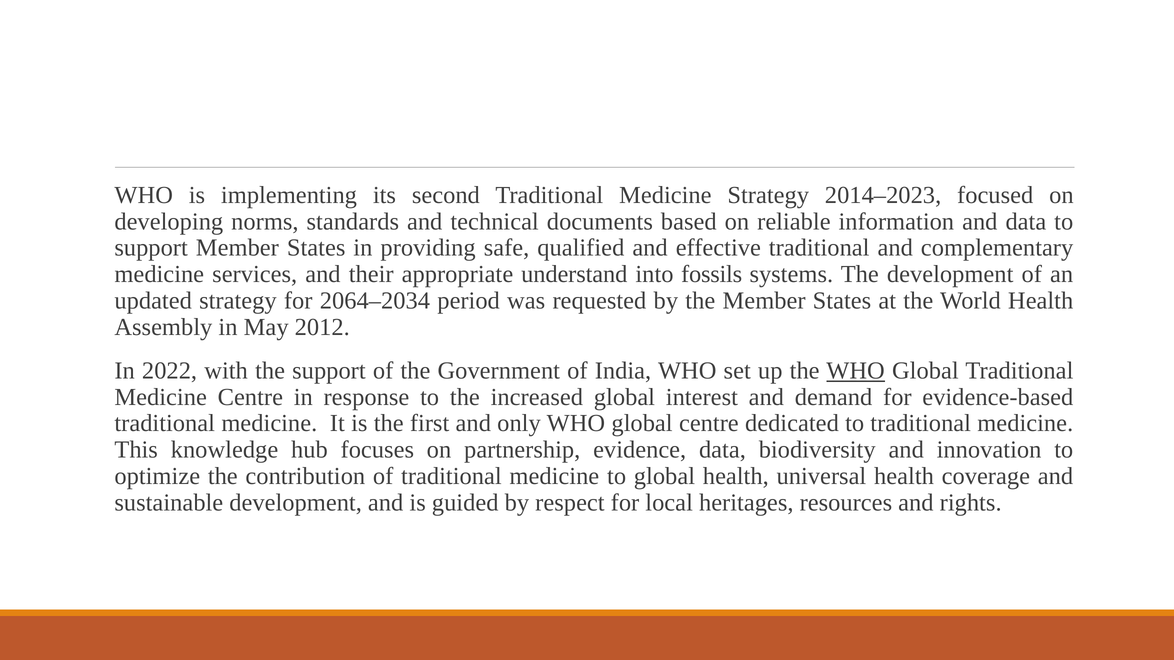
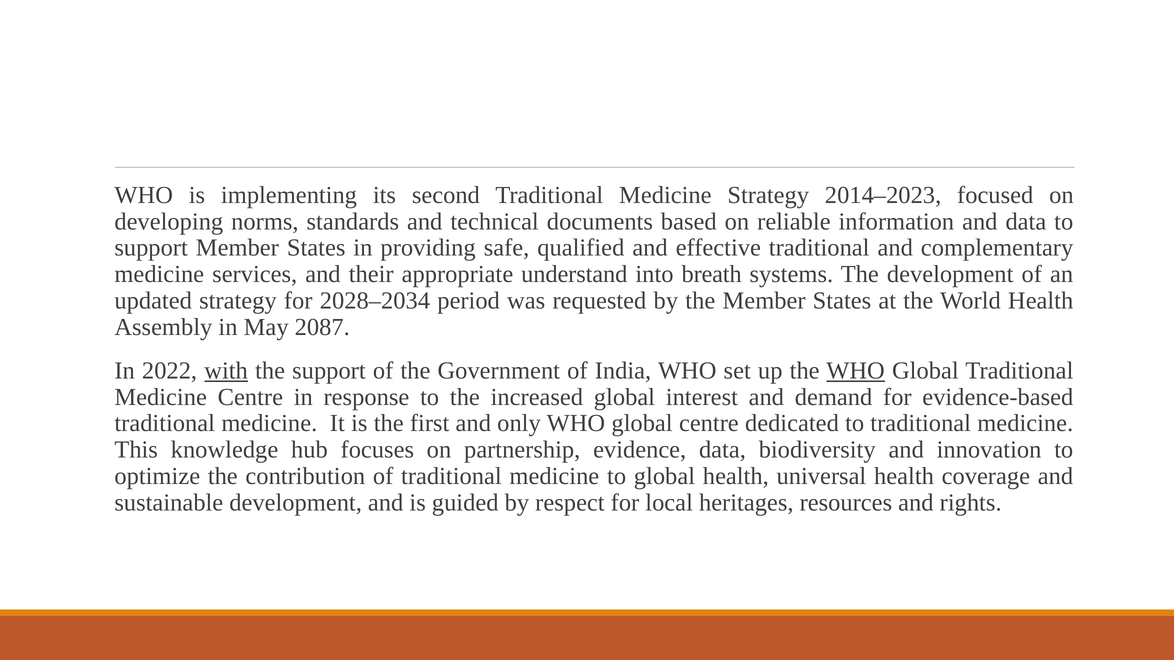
fossils: fossils -> breath (712, 274)
2064–2034: 2064–2034 -> 2028–2034 (375, 301)
2012: 2012 -> 2087 (322, 327)
with underline: none -> present (226, 371)
